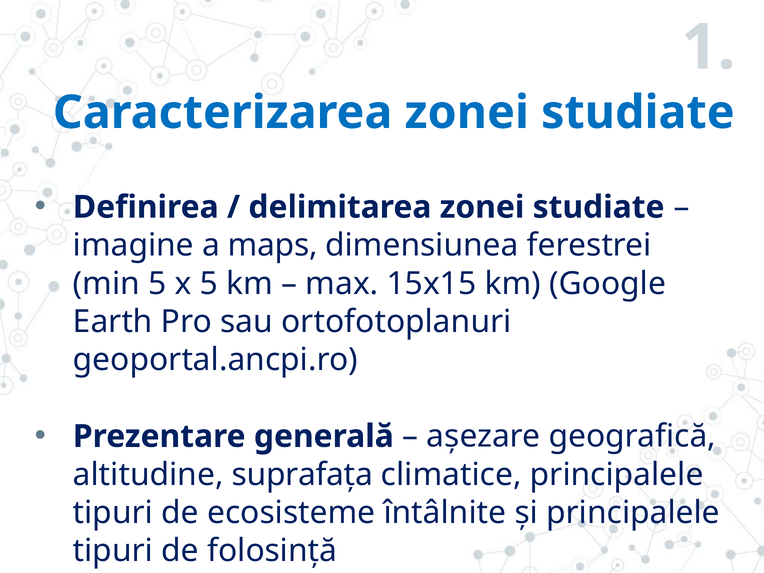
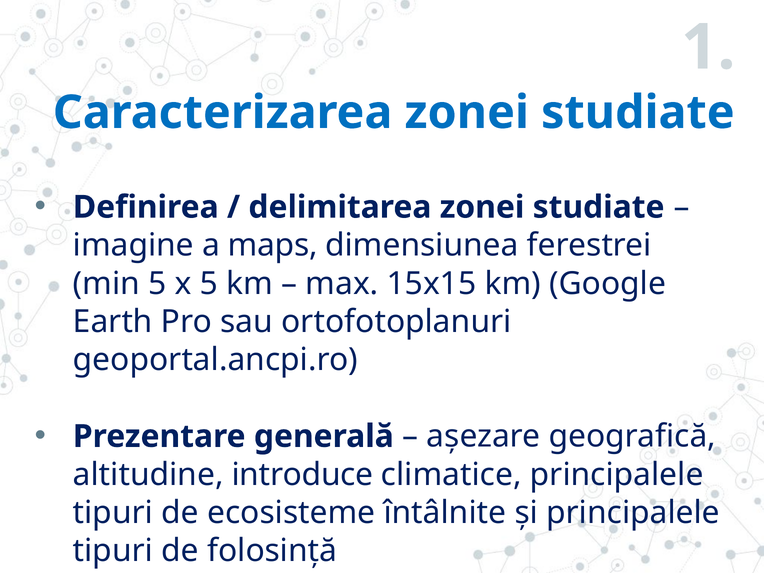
suprafața: suprafața -> introduce (302, 475)
